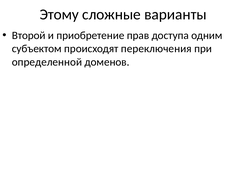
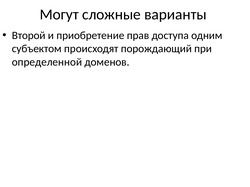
Этому: Этому -> Могут (59, 14)
переключения: переключения -> порождающий (156, 49)
